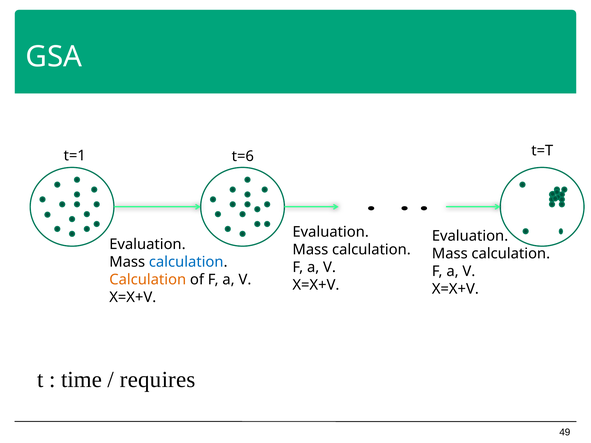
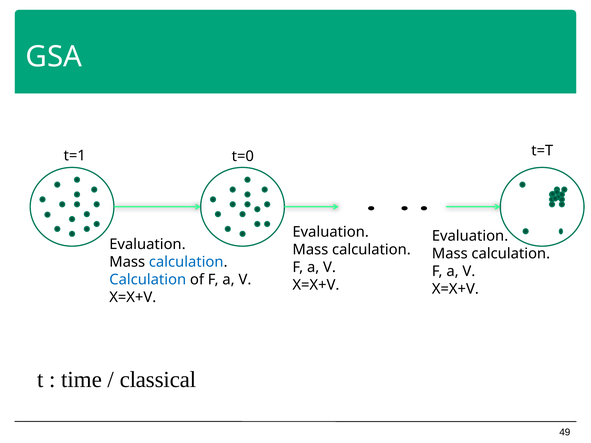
t=6: t=6 -> t=0 (243, 156)
Calculation colour: orange -> blue (148, 280)
requires: requires -> classical (158, 380)
